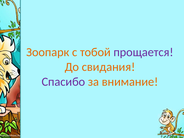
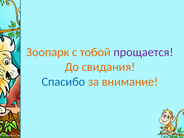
Спасибо colour: purple -> blue (63, 82)
